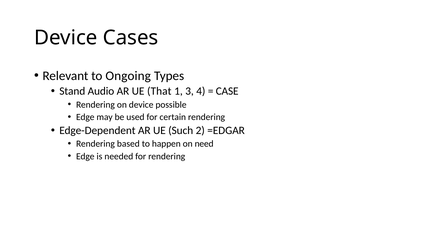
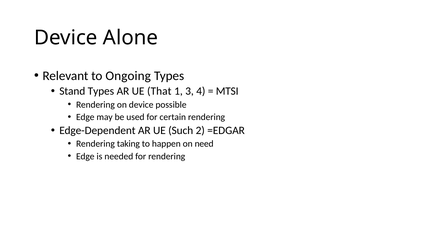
Cases: Cases -> Alone (131, 38)
Stand Audio: Audio -> Types (101, 91)
CASE: CASE -> MTSI (227, 91)
based: based -> taking (128, 144)
